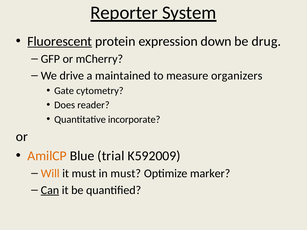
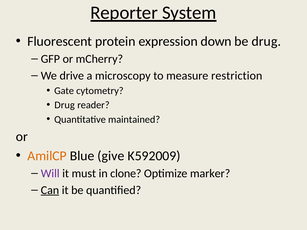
Fluorescent underline: present -> none (60, 41)
maintained: maintained -> microscopy (123, 76)
organizers: organizers -> restriction (237, 76)
Does: Does -> Drug (65, 105)
incorporate: incorporate -> maintained (134, 120)
trial: trial -> give (111, 156)
Will colour: orange -> purple (50, 174)
in must: must -> clone (126, 174)
